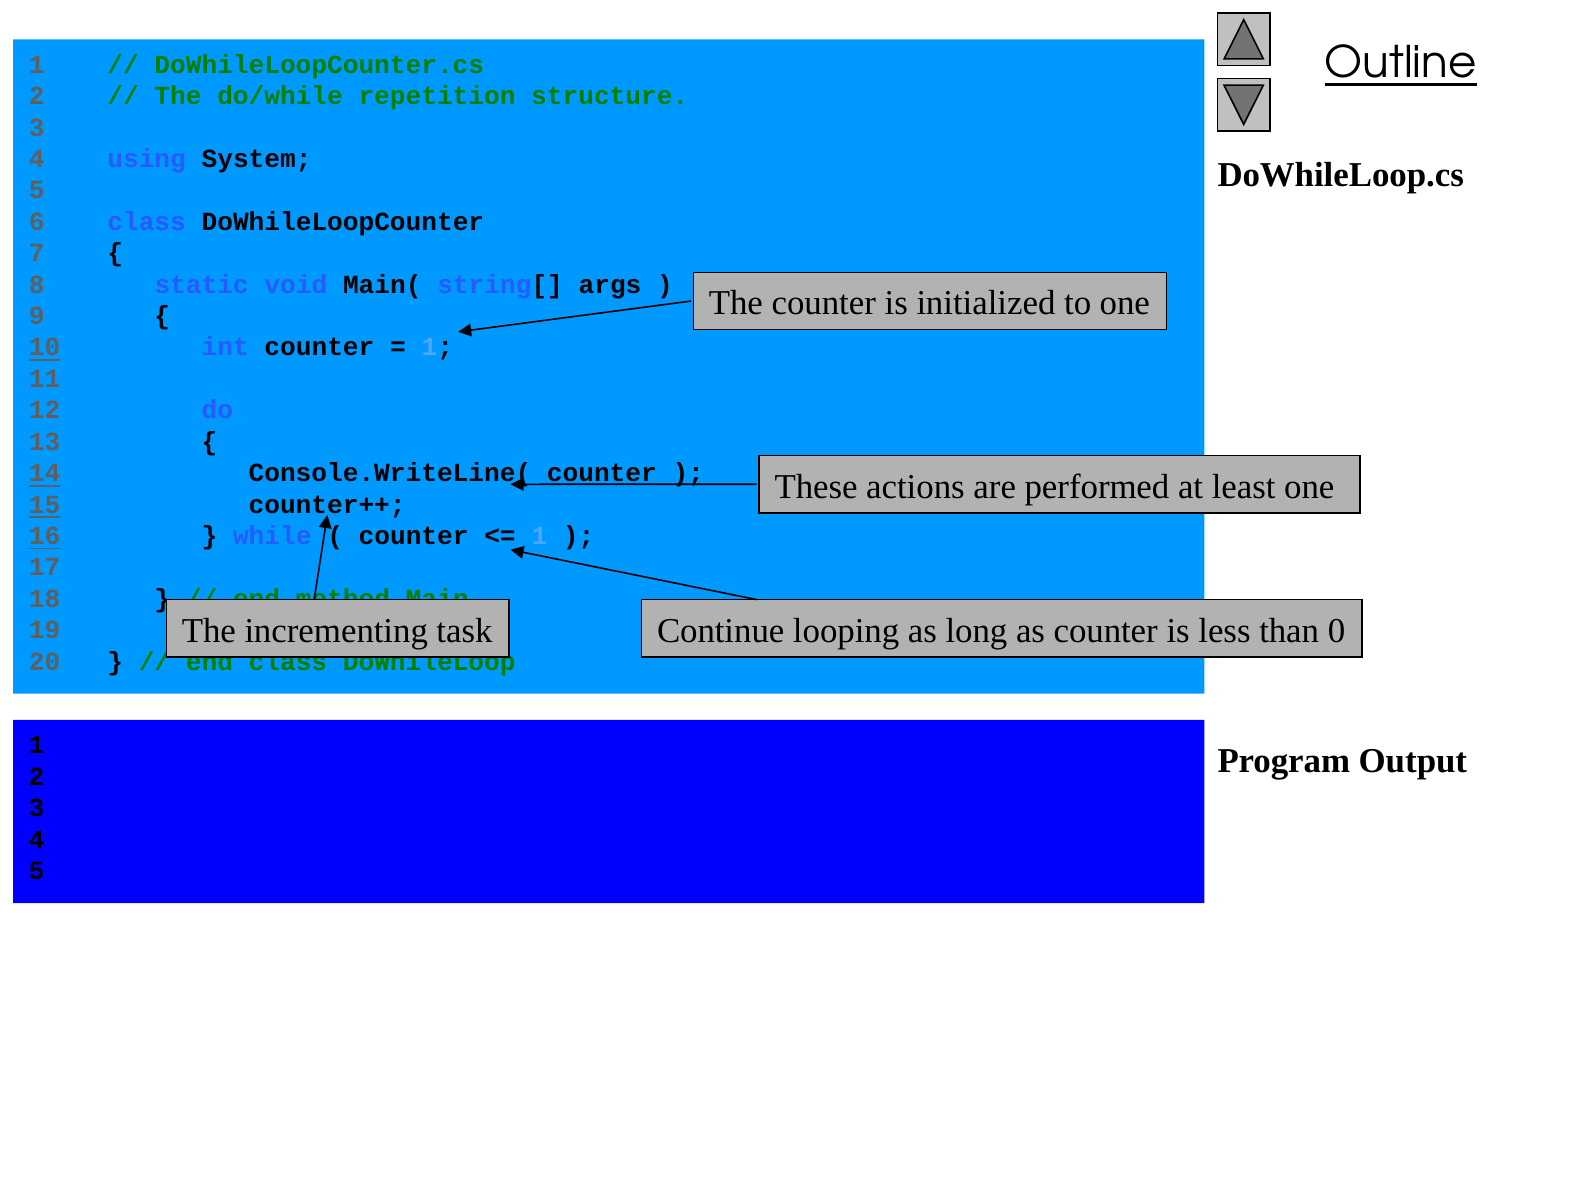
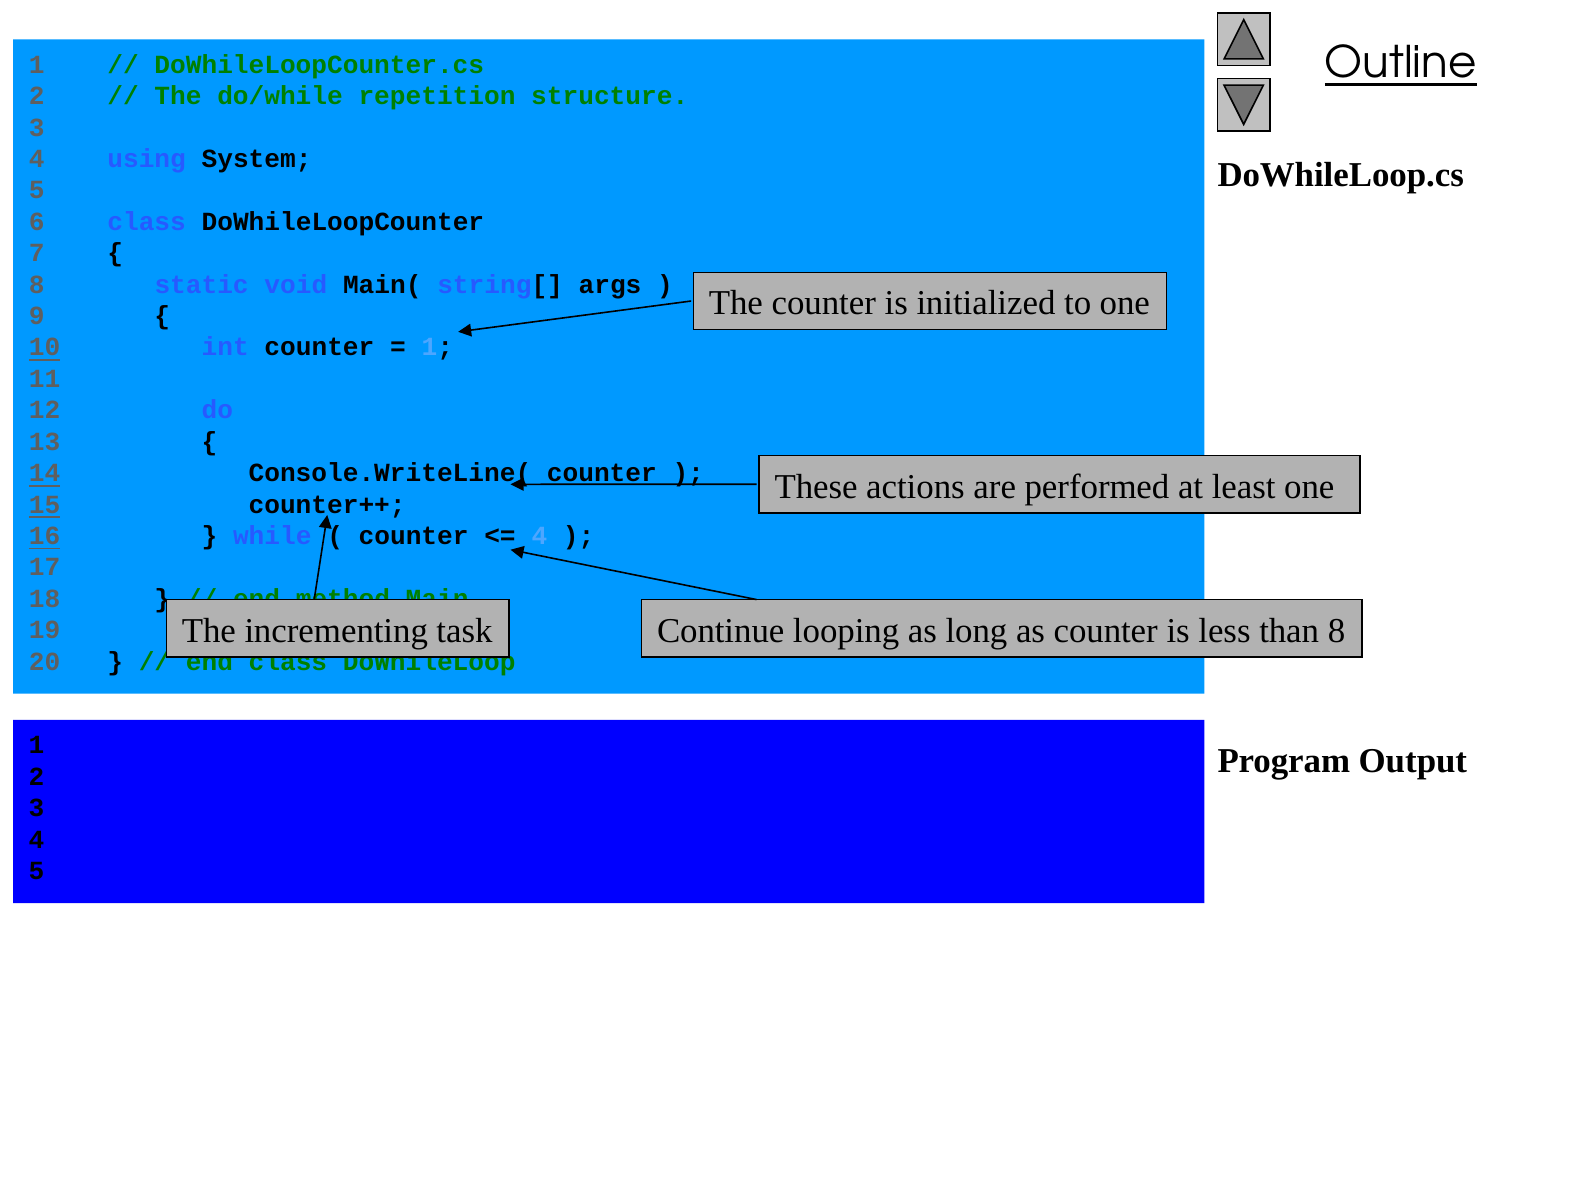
1: 1 -> 4 (539, 536)
than 0: 0 -> 8 (1336, 631)
